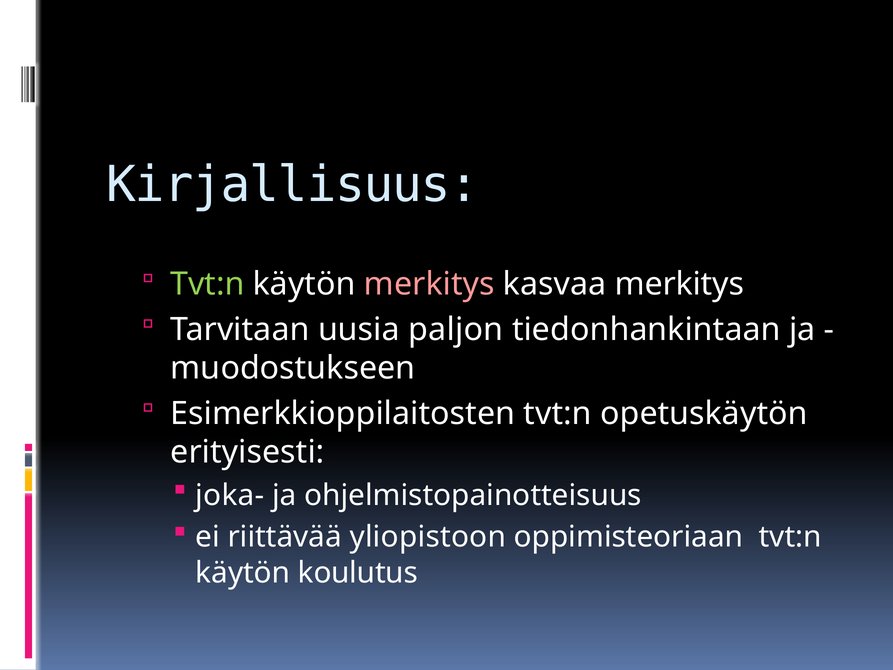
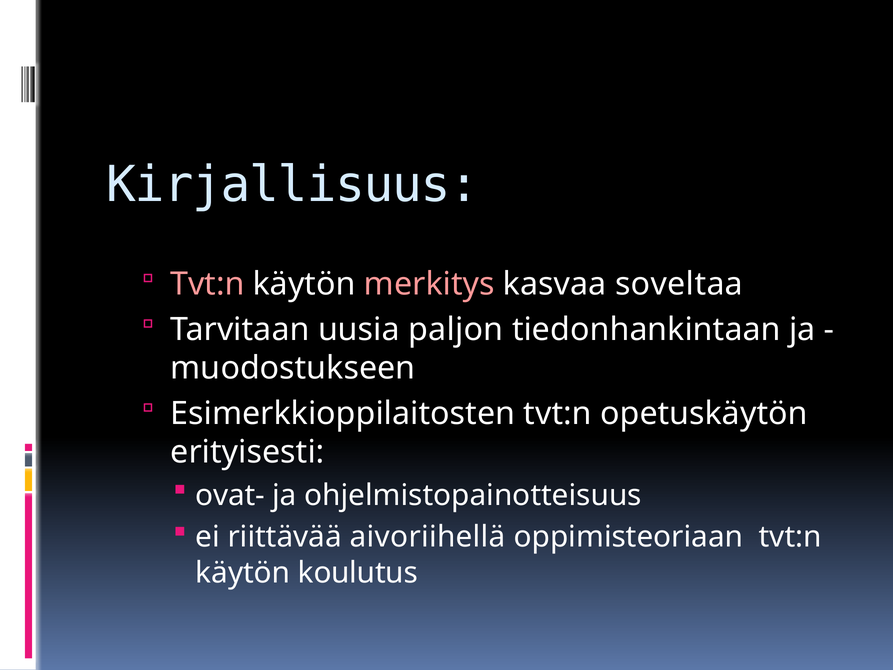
Tvt:n colour: light green -> pink (207, 284)
kasvaa merkitys: merkitys -> soveltaa (679, 284)
joka-: joka- -> ovat- (230, 495)
yliopistoon: yliopistoon -> aivoriihellä (428, 537)
